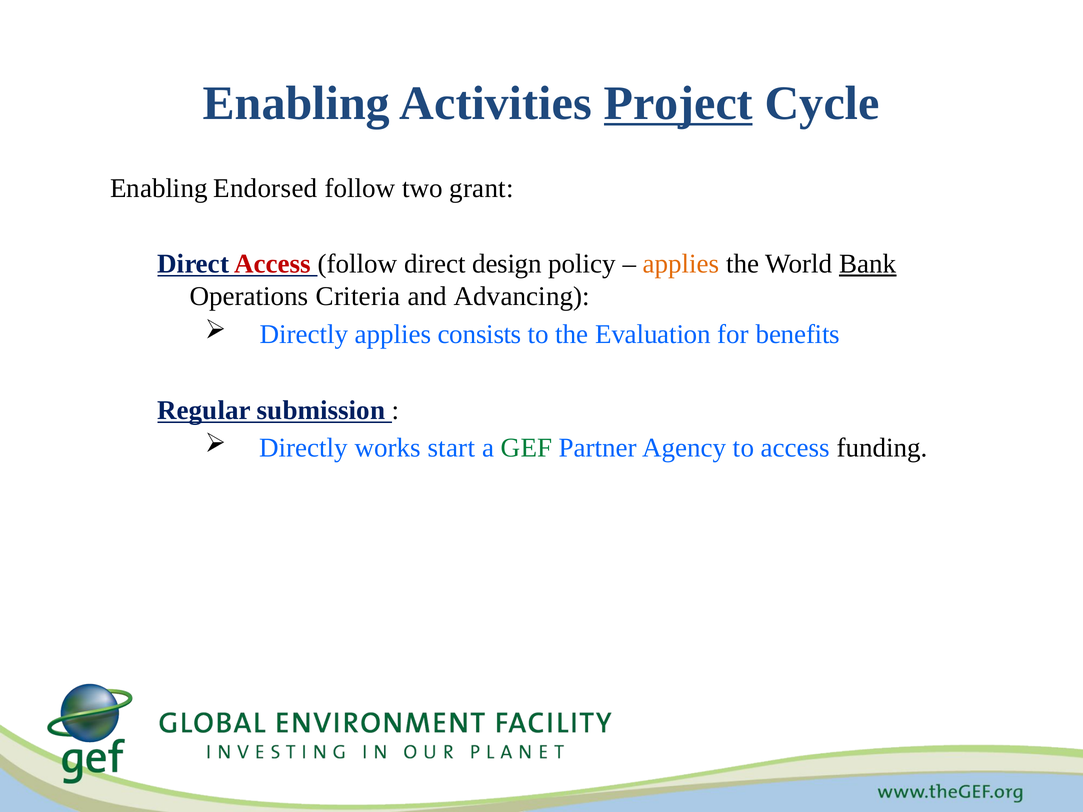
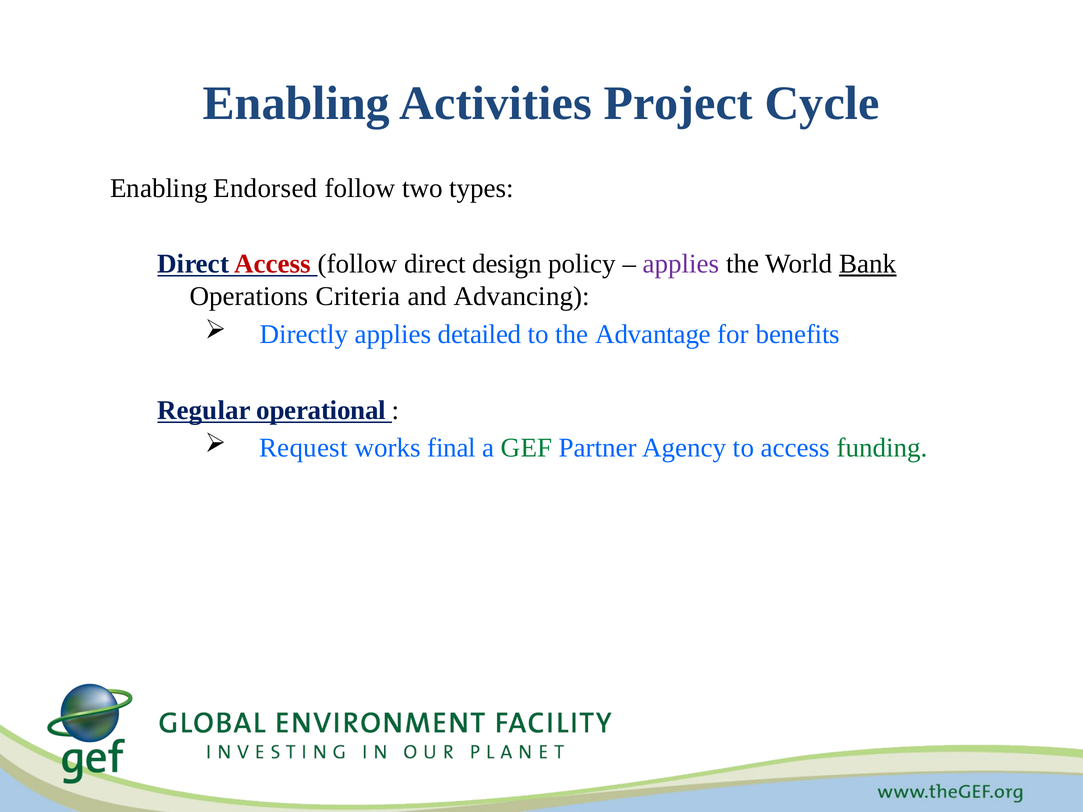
Project underline: present -> none (678, 104)
grant: grant -> types (482, 188)
applies colour: orange -> purple (681, 264)
consists: consists -> detailed (480, 334)
Evaluation: Evaluation -> Advantage (653, 334)
submission: submission -> operational (321, 410)
Directly: Directly -> Request (303, 448)
start: start -> final (452, 448)
funding colour: black -> green (882, 448)
